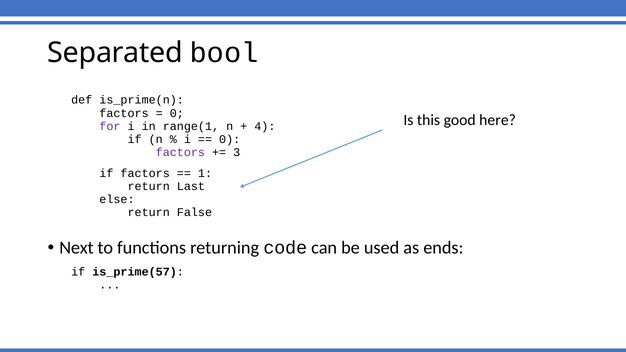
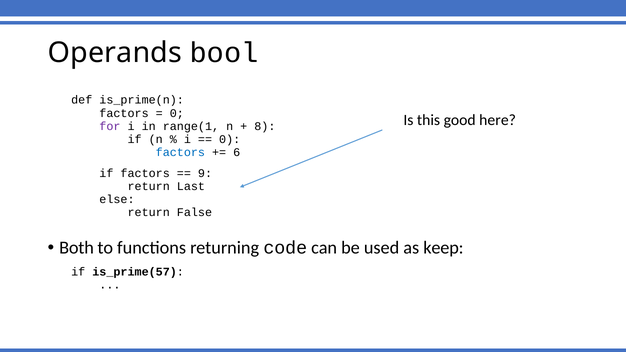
Separated: Separated -> Operands (115, 53)
4: 4 -> 8 (265, 126)
factors colour: purple -> blue (180, 153)
3: 3 -> 6 (237, 153)
1: 1 -> 9 (205, 173)
Next: Next -> Both (77, 248)
ends: ends -> keep (443, 248)
